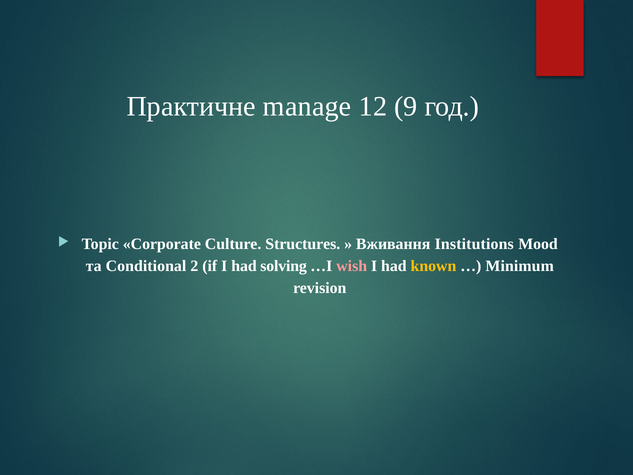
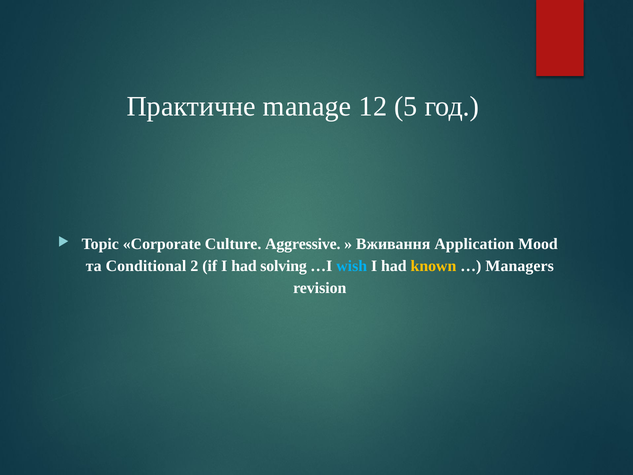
9: 9 -> 5 (406, 106)
Structures: Structures -> Aggressive (303, 244)
Institutions: Institutions -> Application (474, 244)
wish colour: pink -> light blue (352, 266)
Minimum: Minimum -> Managers (520, 266)
